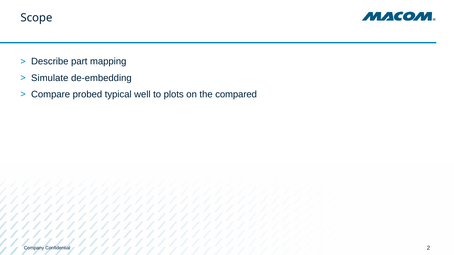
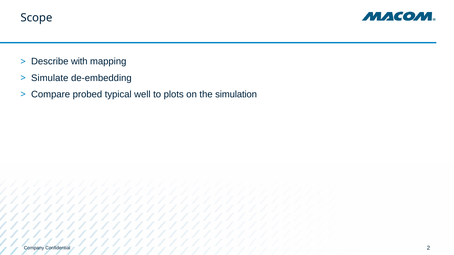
part: part -> with (79, 62)
compared: compared -> simulation (236, 94)
